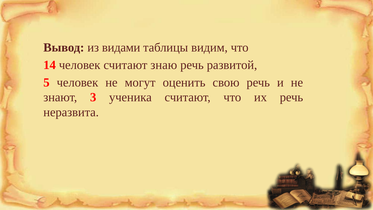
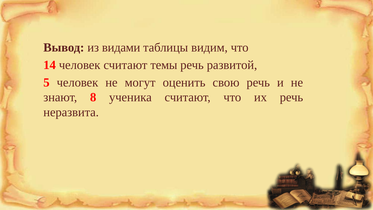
знаю: знаю -> темы (164, 65)
3: 3 -> 8 (93, 97)
